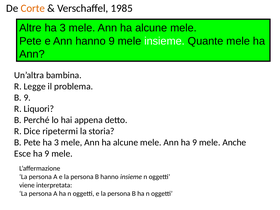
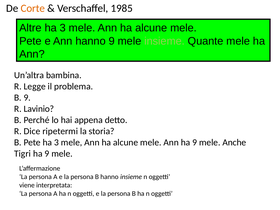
insieme colour: white -> light green (165, 41)
Liquori: Liquori -> Lavinio (39, 109)
Esce: Esce -> Tigri (23, 154)
